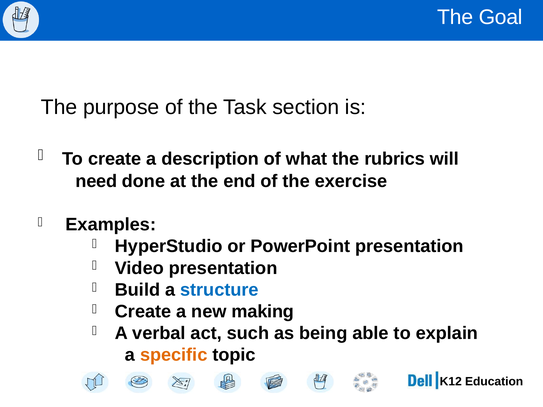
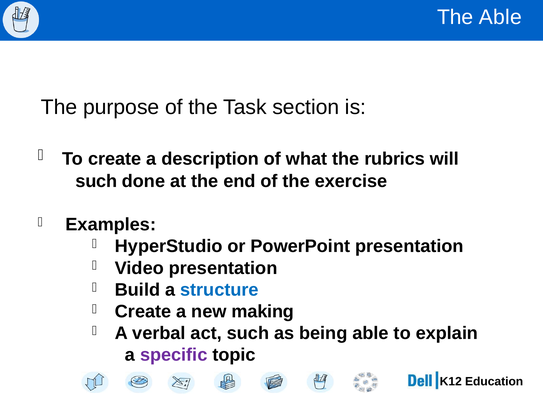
The Goal: Goal -> Able (500, 17)
need: need -> such (96, 181)
specific colour: orange -> purple (174, 355)
